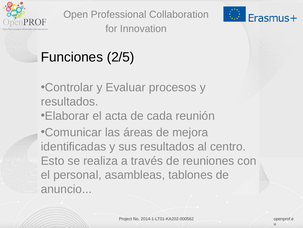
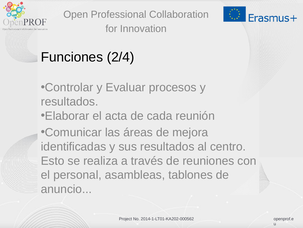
2/5: 2/5 -> 2/4 (121, 57)
